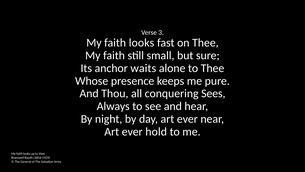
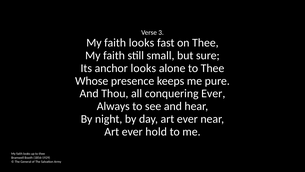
anchor waits: waits -> looks (143, 68)
conquering Sees: Sees -> Ever (213, 93)
